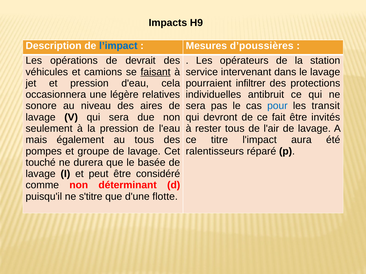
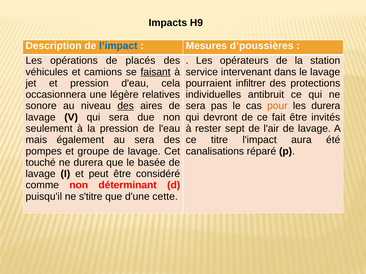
devrait: devrait -> placés (140, 61)
des underline: none -> present (126, 106)
pour colour: blue -> orange (277, 106)
les transit: transit -> durera (326, 106)
rester tous: tous -> sept (235, 129)
au tous: tous -> sera (144, 140)
ralentisseurs: ralentisseurs -> canalisations (215, 151)
flotte: flotte -> cette (165, 197)
